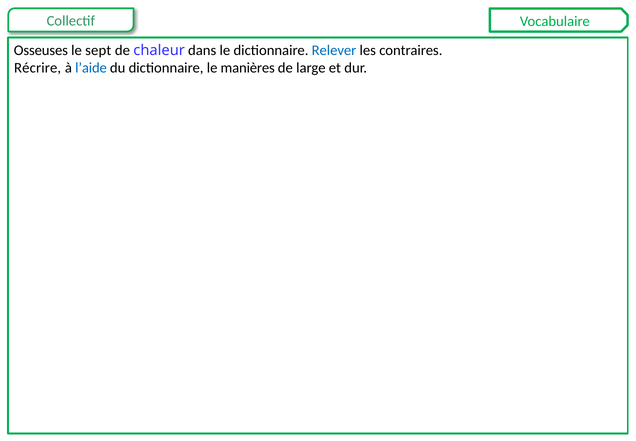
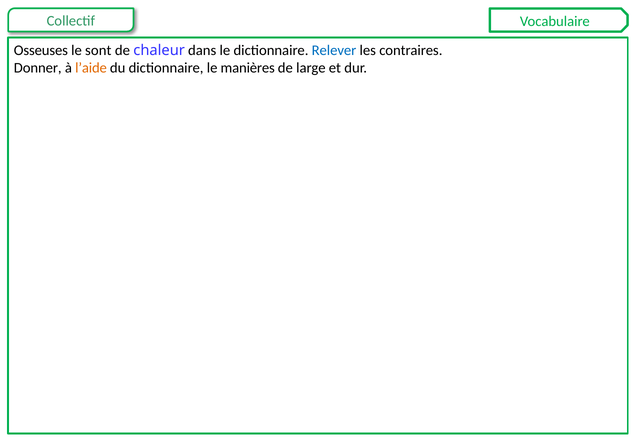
sept: sept -> sont (98, 50)
Récrire: Récrire -> Donner (38, 68)
l’aide colour: blue -> orange (91, 68)
